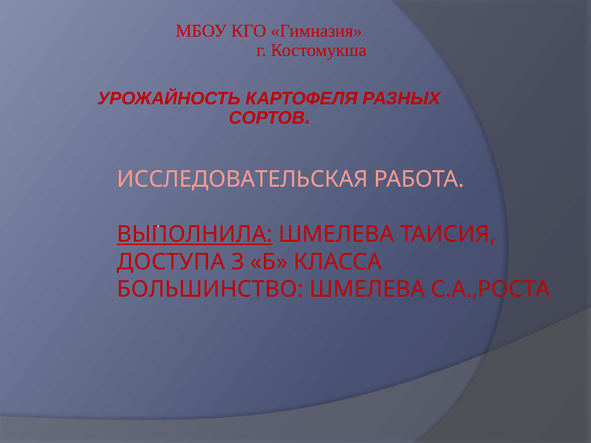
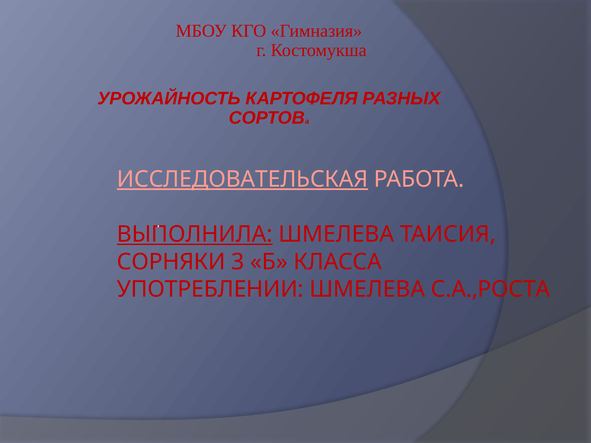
ИССЛЕДОВАТЕЛЬСКАЯ underline: none -> present (242, 179)
ДОСТУПА: ДОСТУПА -> СОРНЯКИ (171, 262)
БОЛЬШИНСТВО: БОЛЬШИНСТВО -> УПОТРЕБЛЕНИИ (210, 289)
